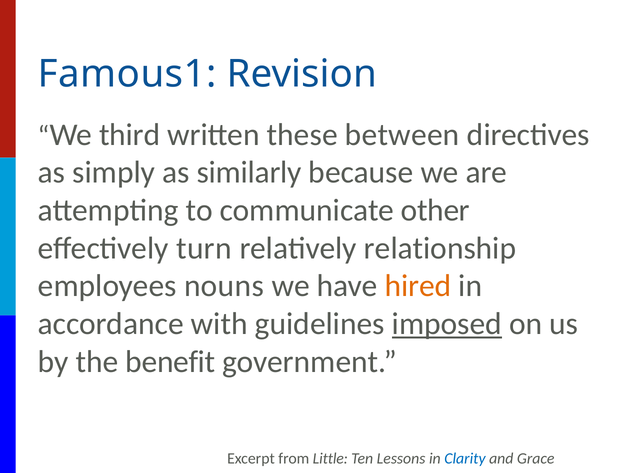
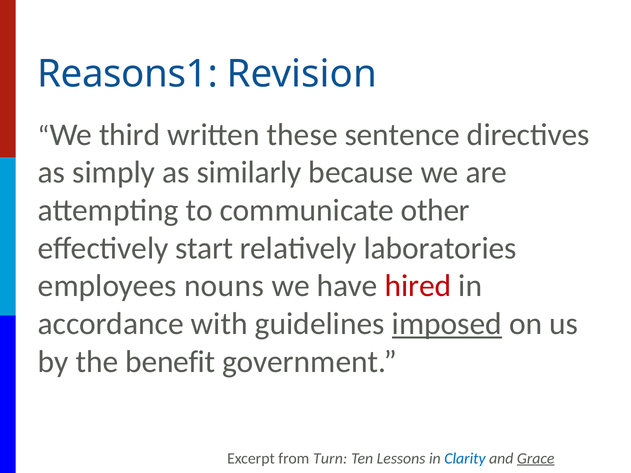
Famous1: Famous1 -> Reasons1 (128, 74)
between: between -> sentence (402, 135)
turn: turn -> start (204, 248)
relationship: relationship -> laboratories (440, 248)
hired colour: orange -> red (418, 286)
Little: Little -> Turn (330, 459)
Grace underline: none -> present (536, 459)
